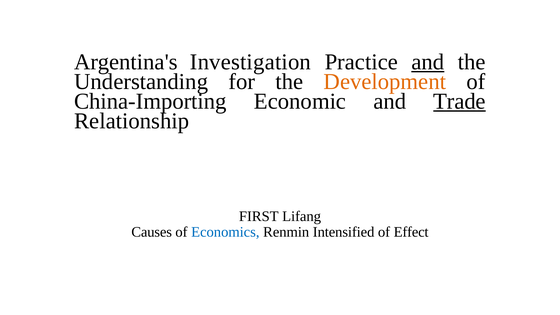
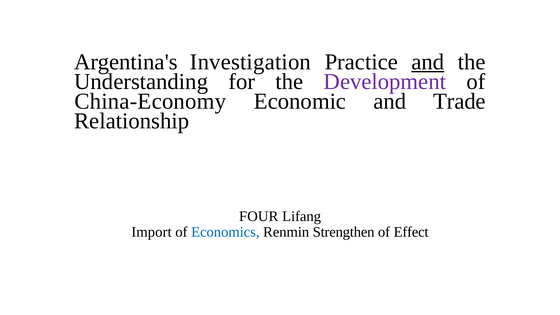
Development colour: orange -> purple (385, 82)
China-Importing: China-Importing -> China-Economy (150, 101)
Trade underline: present -> none (459, 101)
FIRST: FIRST -> FOUR (259, 216)
Causes: Causes -> Import (152, 232)
Intensified: Intensified -> Strengthen (344, 232)
